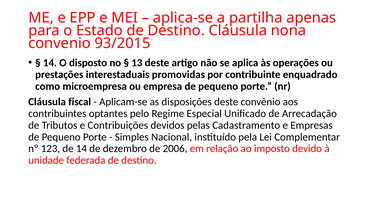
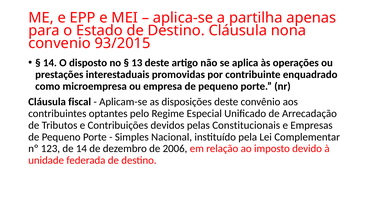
Cadastramento: Cadastramento -> Constitucionais (246, 125)
